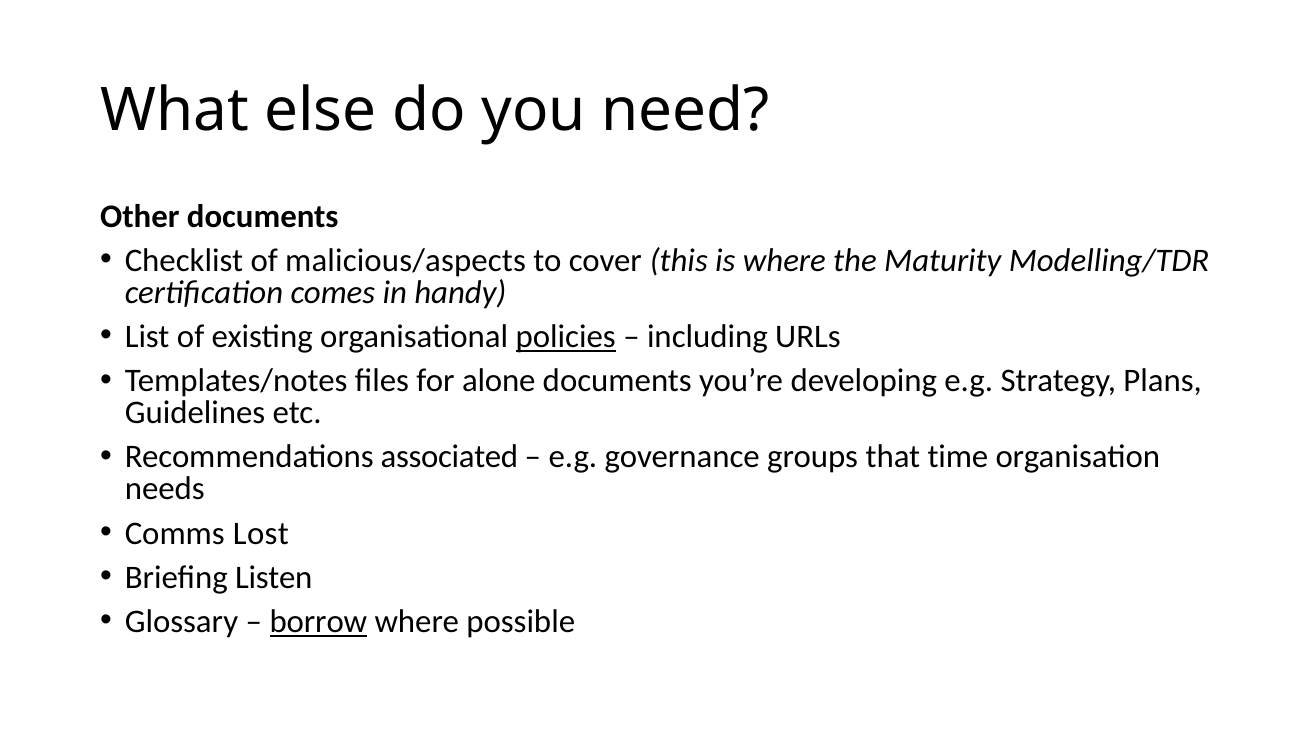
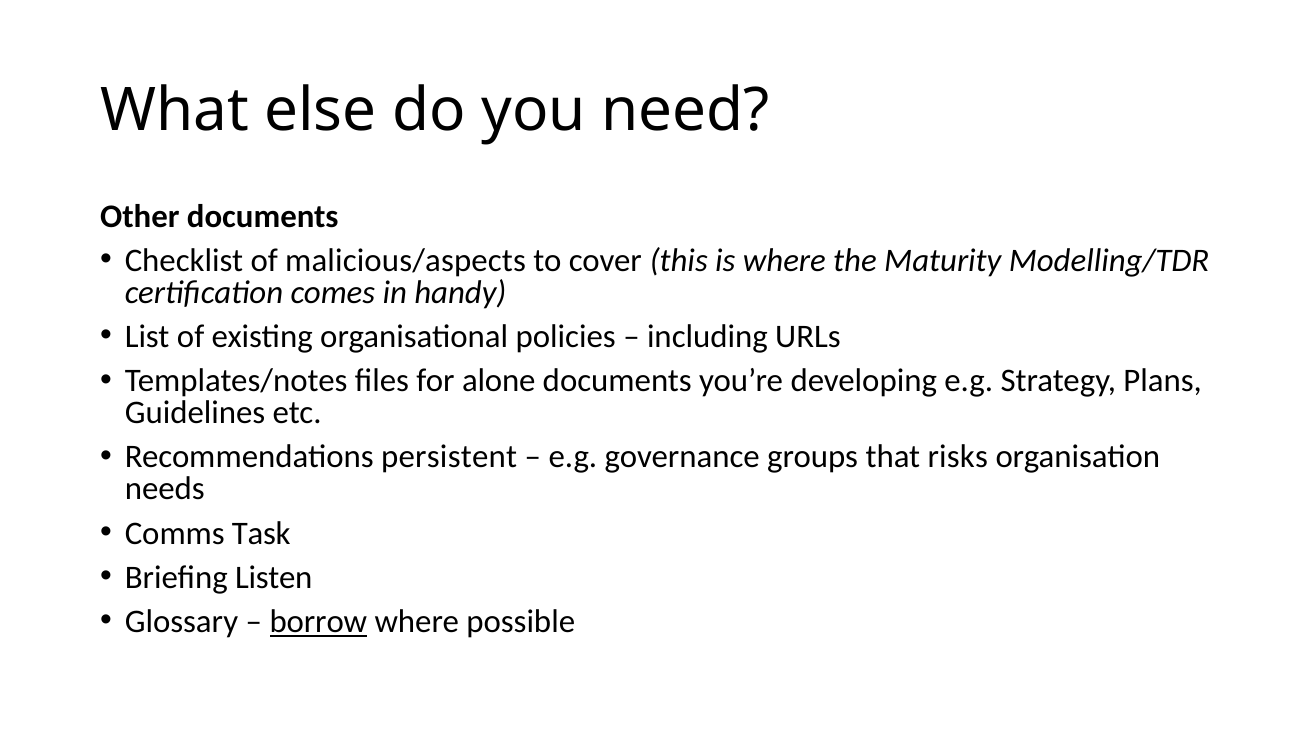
policies underline: present -> none (566, 337)
associated: associated -> persistent (449, 457)
time: time -> risks (958, 457)
Lost: Lost -> Task (261, 533)
